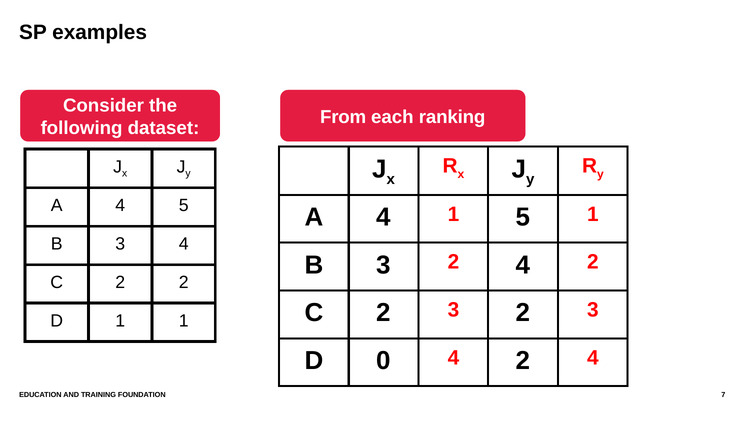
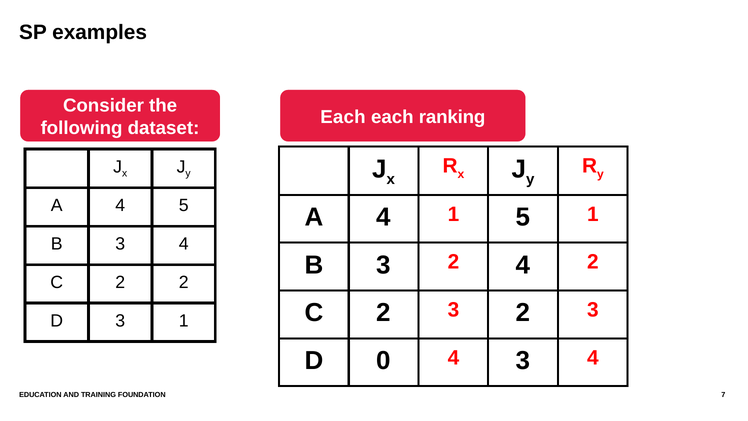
From: From -> Each (343, 117)
D 1: 1 -> 3 (120, 321)
0 4 2: 2 -> 3 (523, 360)
